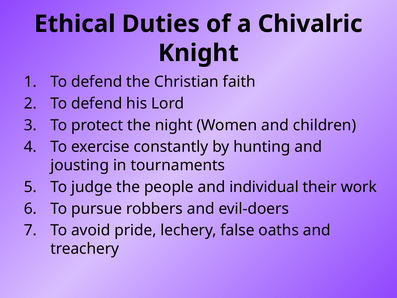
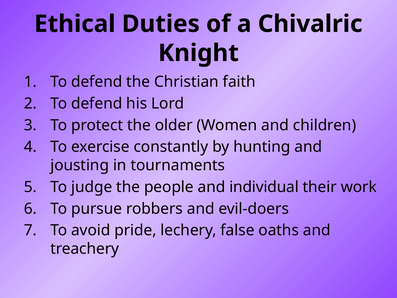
night: night -> older (174, 125)
